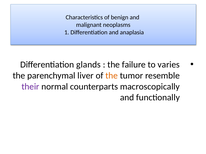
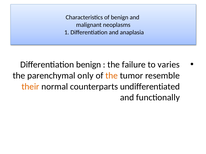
Differentiation glands: glands -> benign (89, 65)
liver: liver -> only (85, 76)
their colour: purple -> orange (30, 87)
macroscopically: macroscopically -> undifferentiated (150, 87)
